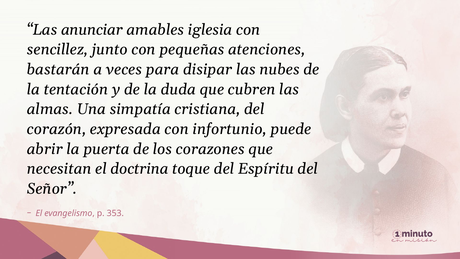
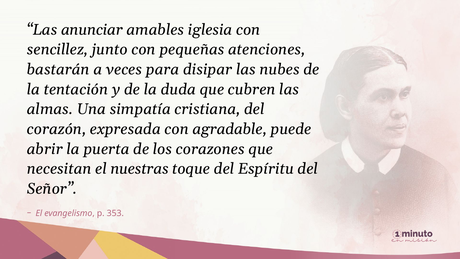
infortunio: infortunio -> agradable (230, 129)
doctrina: doctrina -> nuestras (140, 169)
